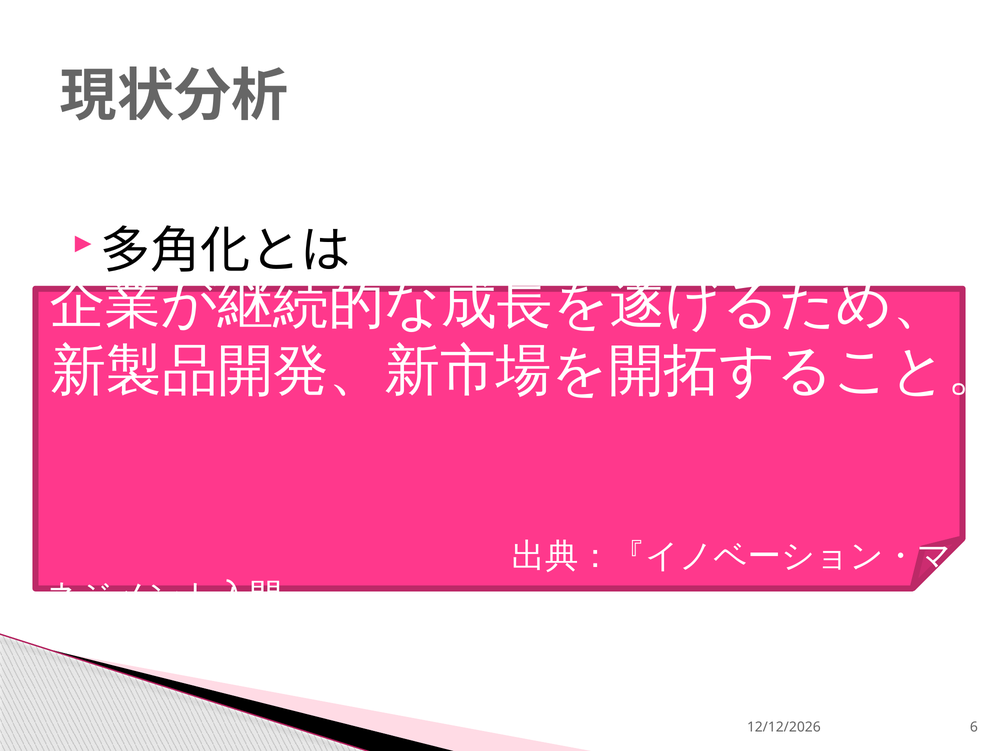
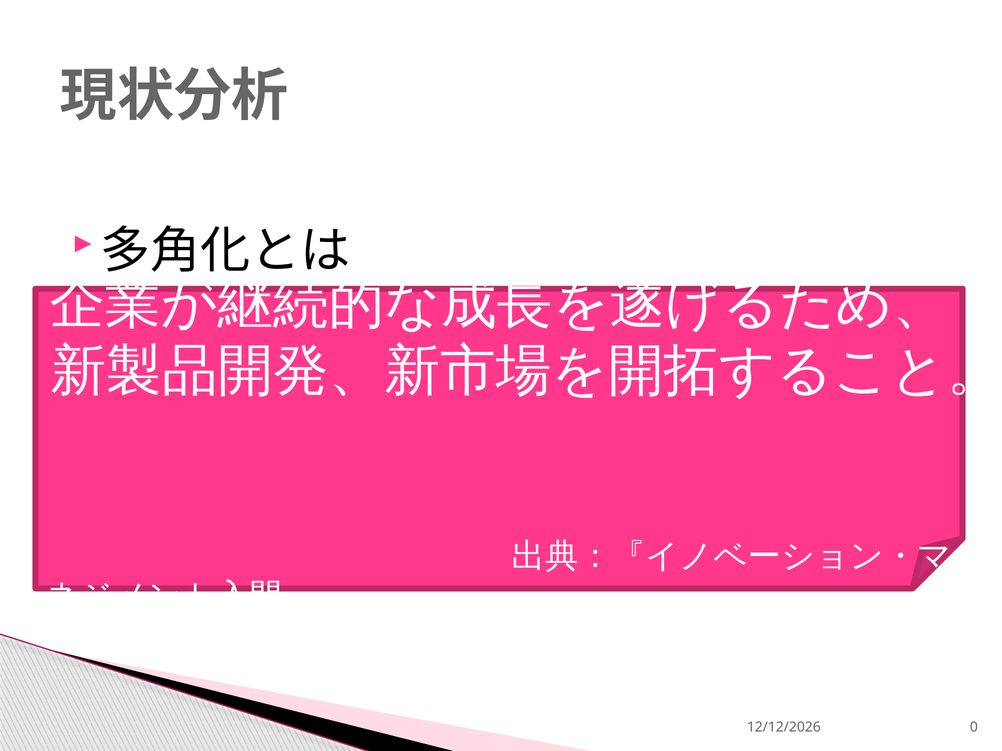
6: 6 -> 0 (974, 728)
